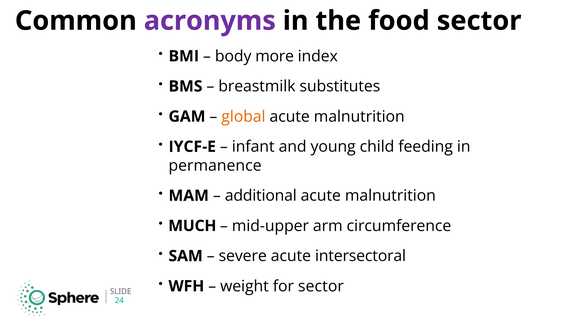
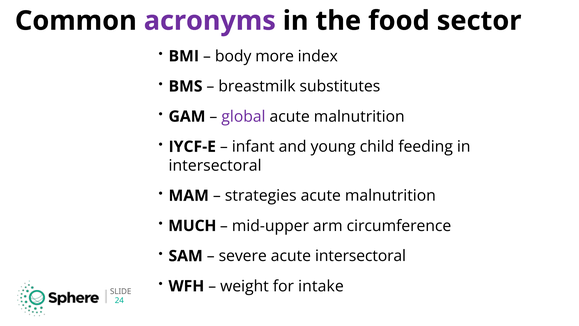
global colour: orange -> purple (243, 116)
permanence: permanence -> intersectoral (215, 165)
additional: additional -> strategies (261, 195)
for sector: sector -> intake (321, 286)
